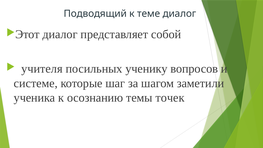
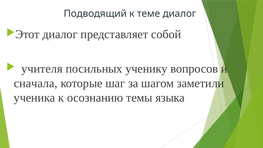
системе: системе -> сначала (36, 83)
точек: точек -> языка (170, 98)
